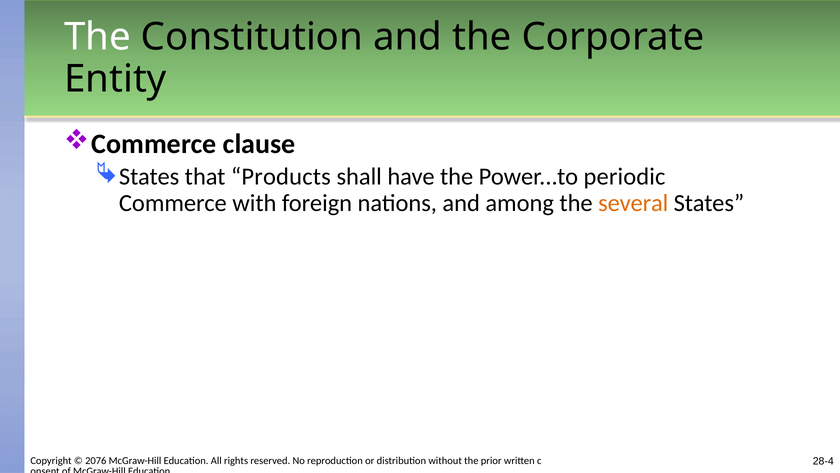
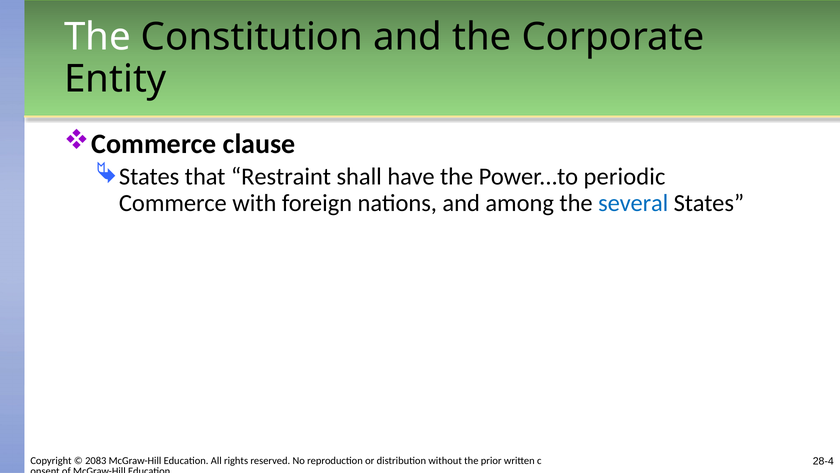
Products: Products -> Restraint (281, 177)
several colour: orange -> blue (633, 203)
2076: 2076 -> 2083 (96, 461)
